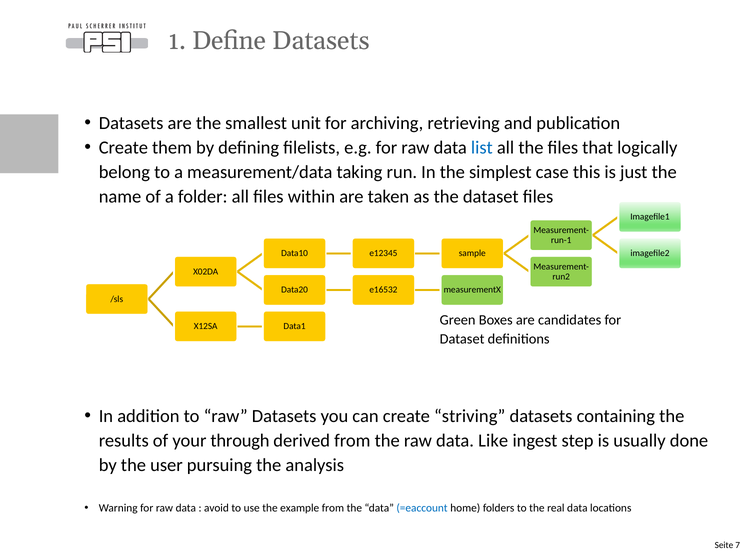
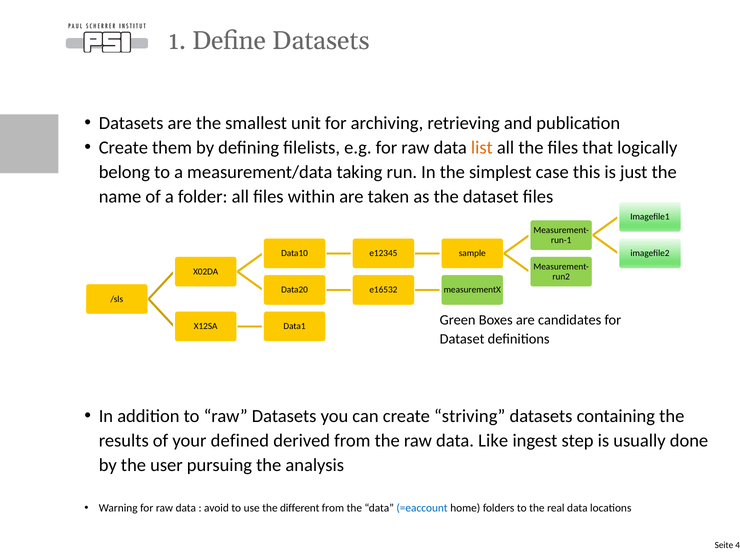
list colour: blue -> orange (482, 148)
through: through -> defined (240, 441)
example: example -> different (300, 508)
7: 7 -> 4 (738, 545)
